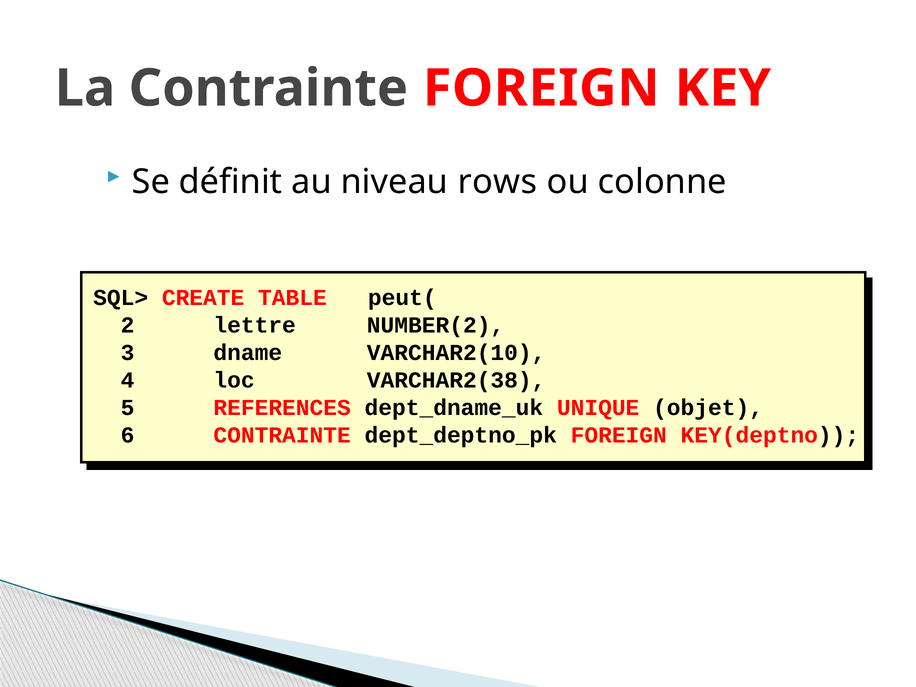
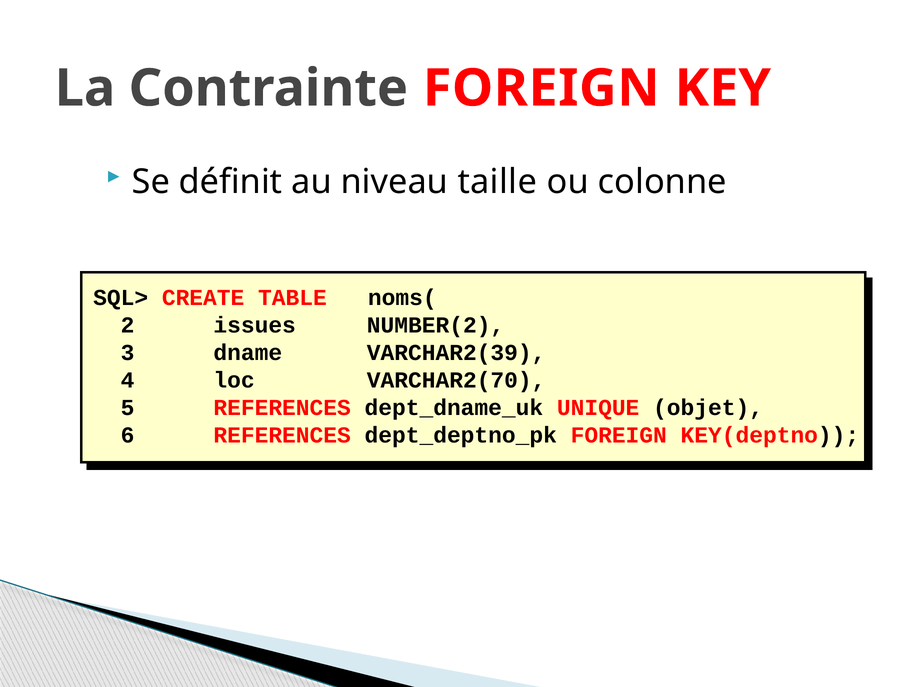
rows: rows -> taille (497, 182)
peut(: peut( -> noms( (402, 298)
lettre: lettre -> issues (255, 325)
VARCHAR2(10: VARCHAR2(10 -> VARCHAR2(39 (456, 353)
VARCHAR2(38: VARCHAR2(38 -> VARCHAR2(70 (456, 380)
6 CONTRAINTE: CONTRAINTE -> REFERENCES (282, 435)
